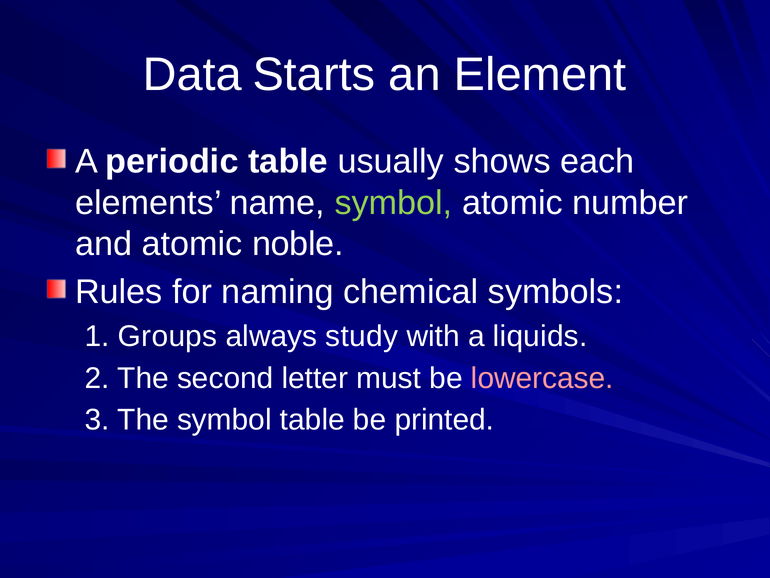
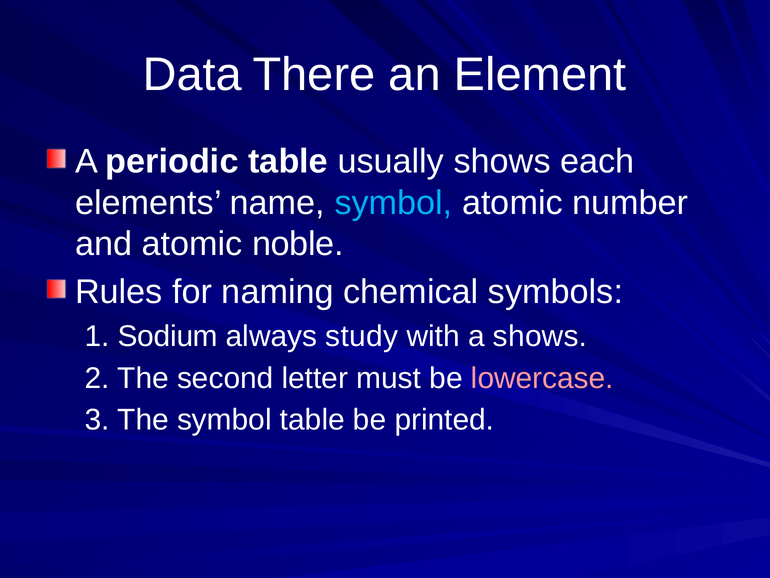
Starts: Starts -> There (314, 75)
symbol colour: light green -> light blue (393, 203)
Groups: Groups -> Sodium (168, 336)
a liquids: liquids -> shows (540, 336)
